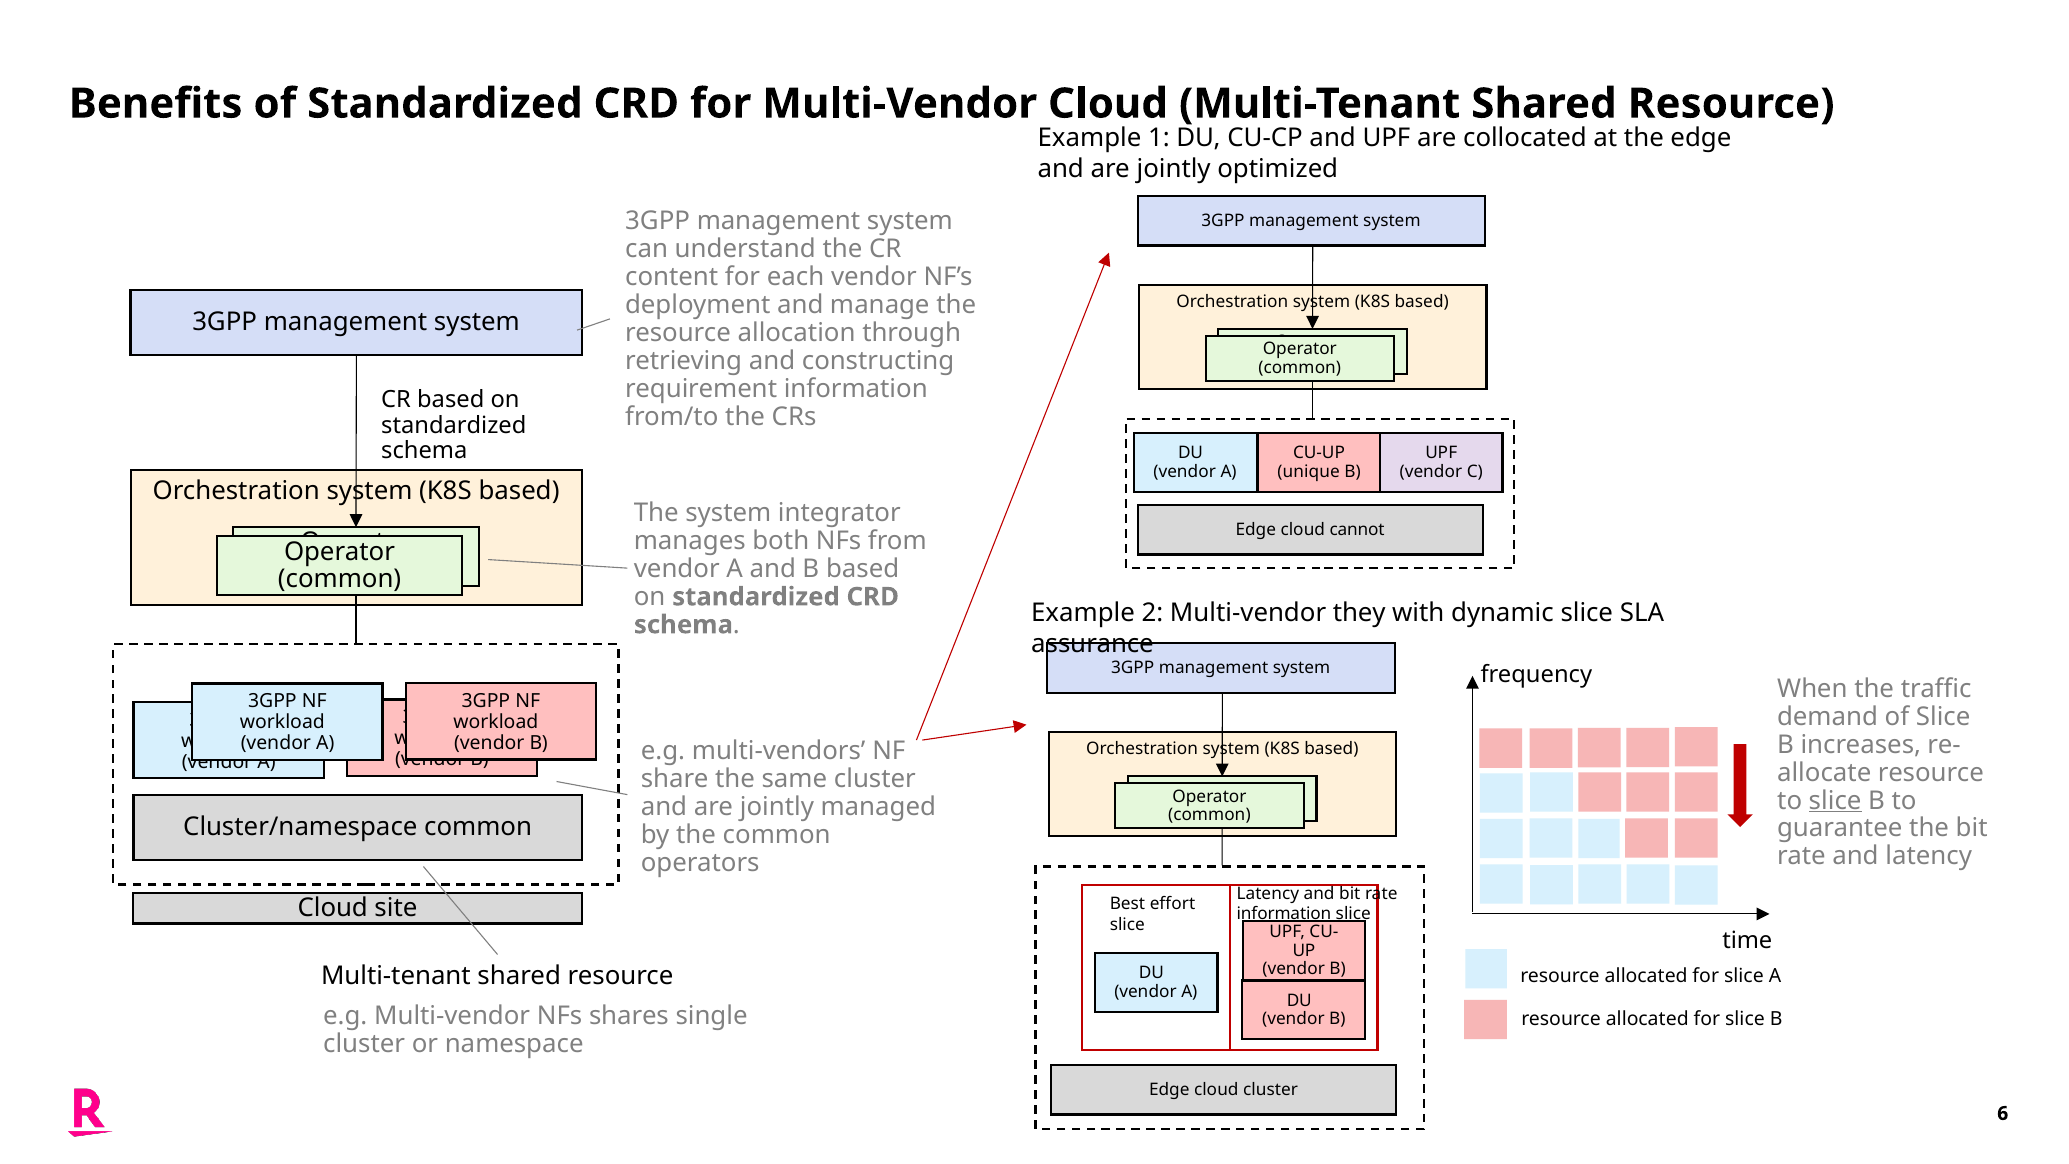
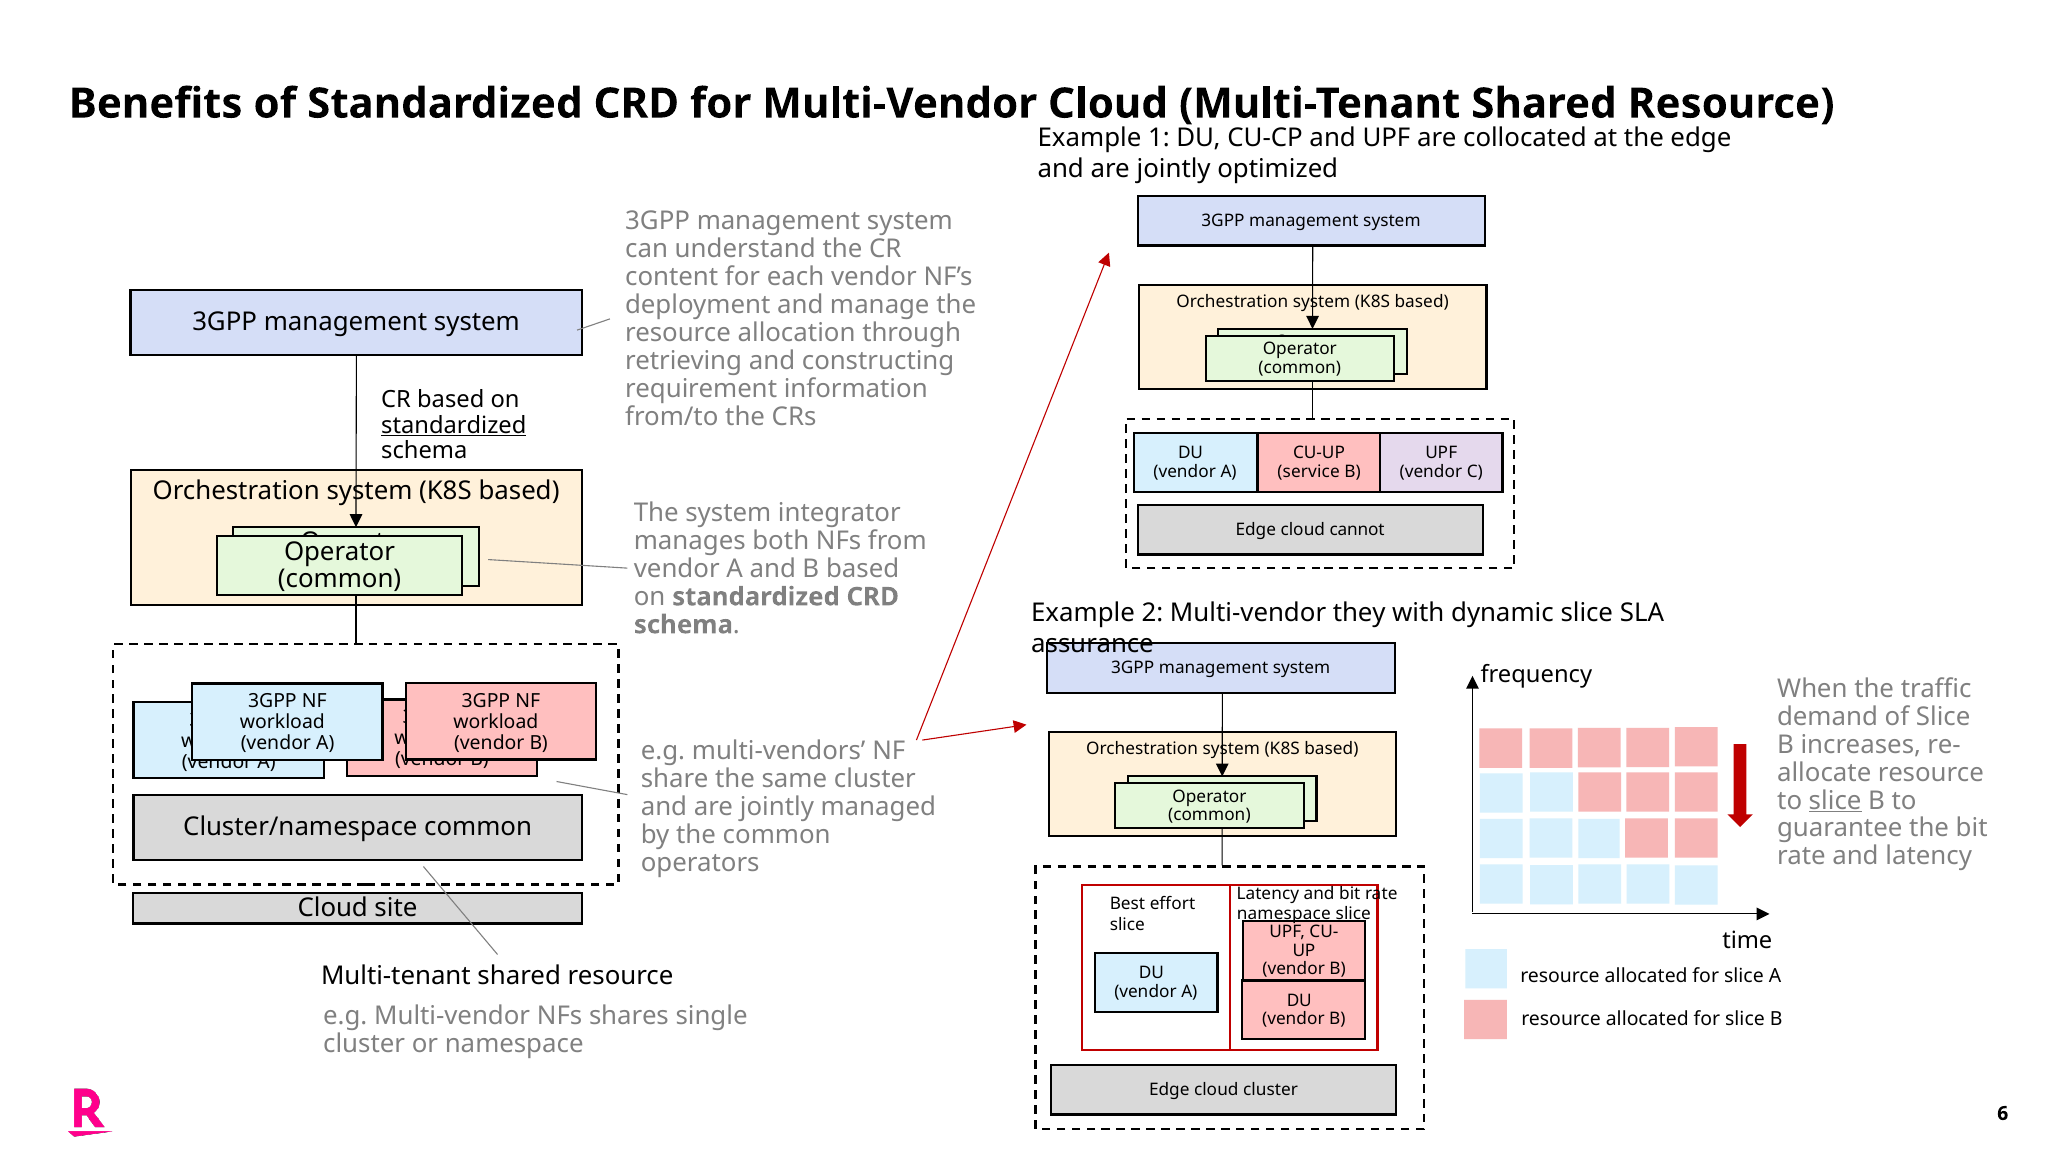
standardized underline: none -> present (454, 425)
unique: unique -> service (1309, 472)
information: information -> namespace (1284, 914)
